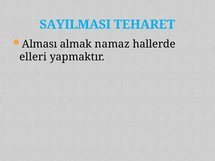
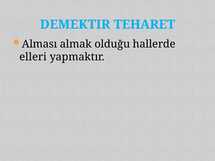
SAYILMASI: SAYILMASI -> DEMEKTIR (75, 25)
namaz: namaz -> olduğu (112, 44)
